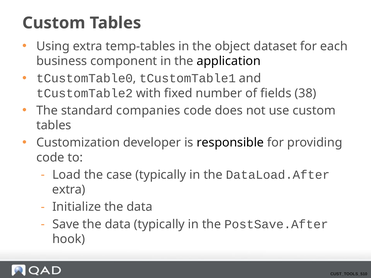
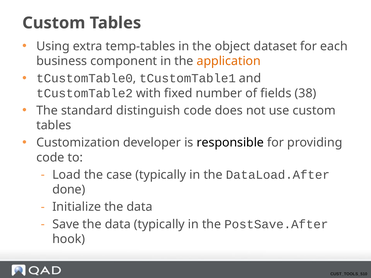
application colour: black -> orange (229, 61)
companies: companies -> distinguish (148, 111)
extra: extra -> done (69, 190)
